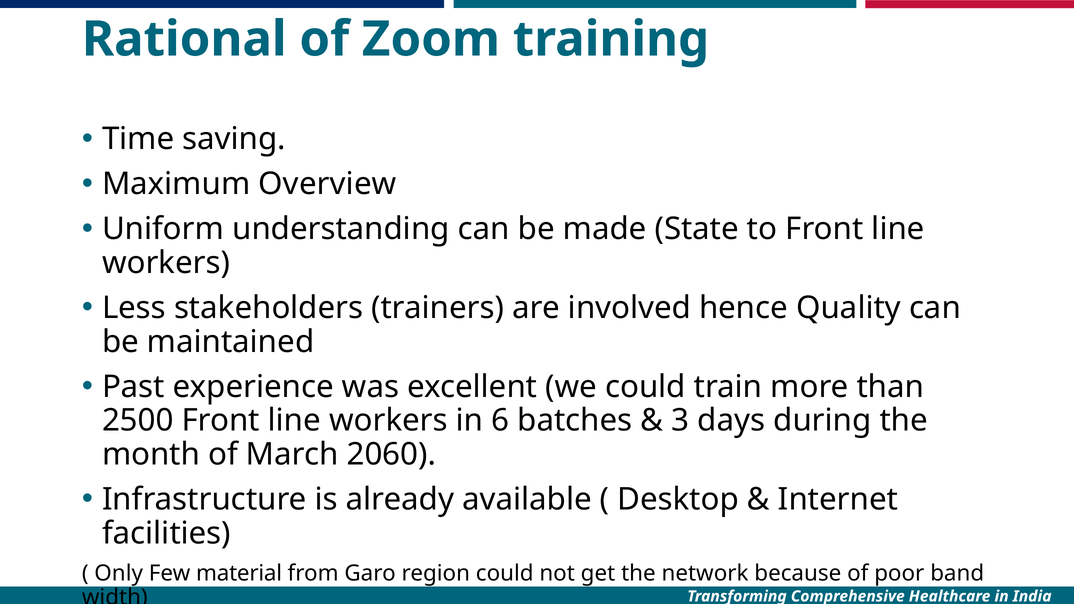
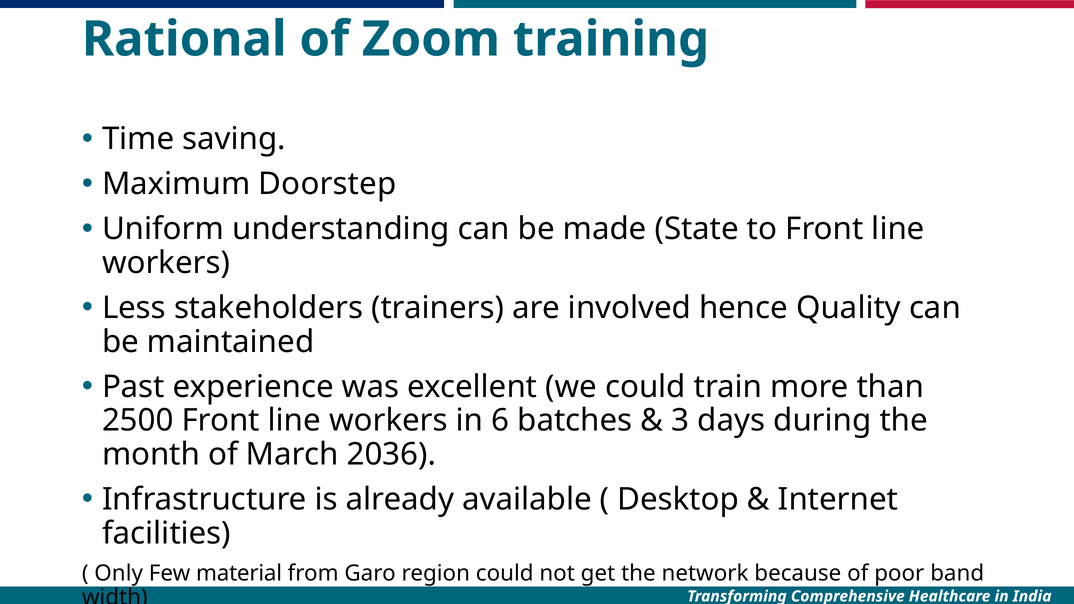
Overview: Overview -> Doorstep (327, 184)
2060: 2060 -> 2036 (391, 454)
